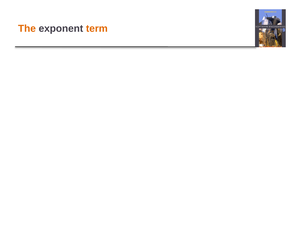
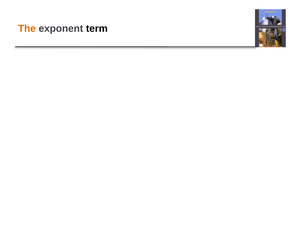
term colour: orange -> black (97, 29)
